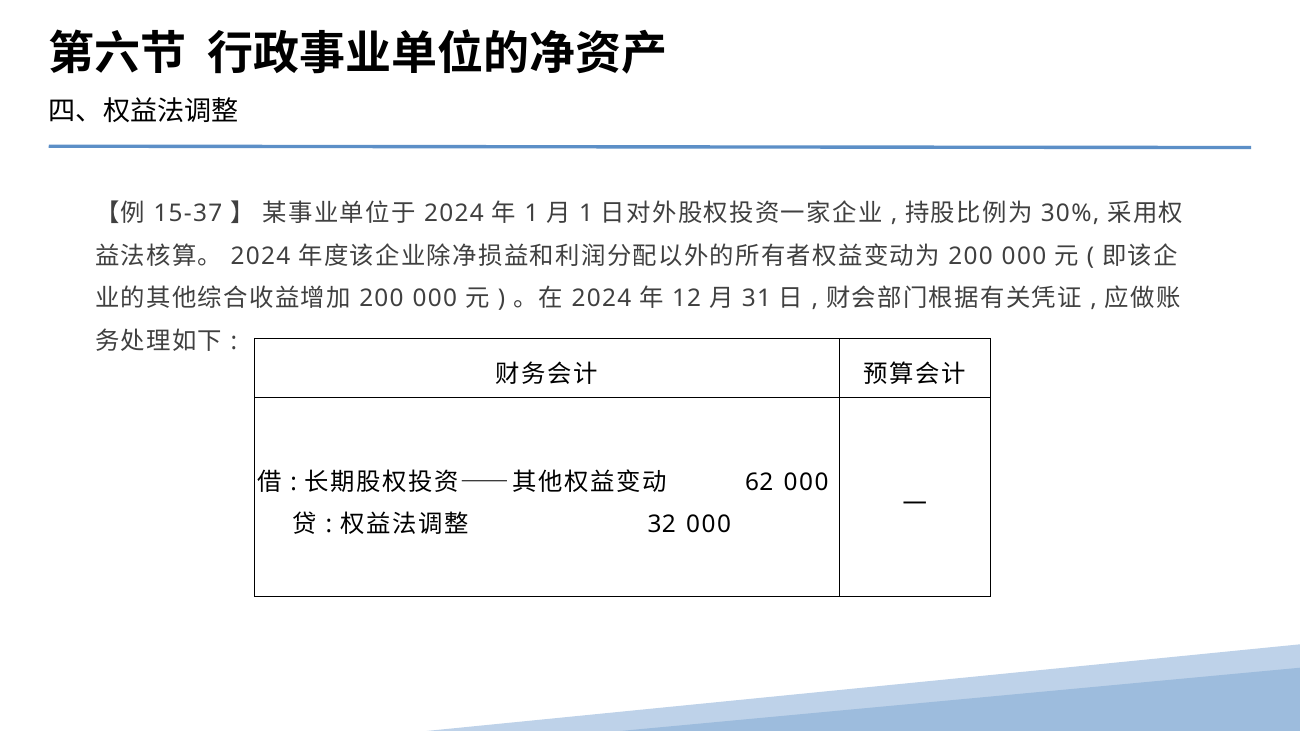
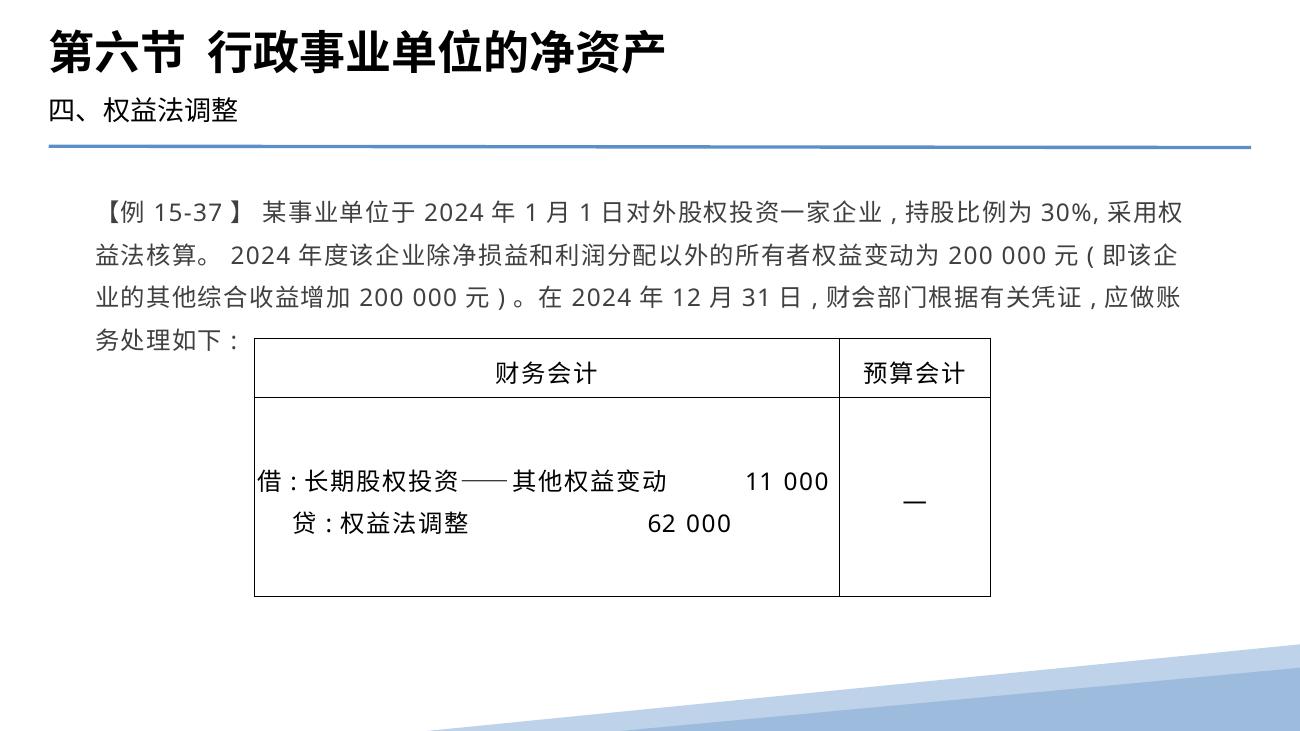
62: 62 -> 11 (759, 482)
32: 32 -> 62 (662, 525)
